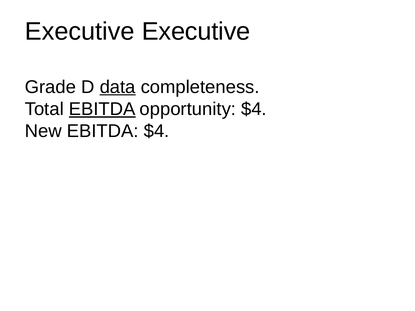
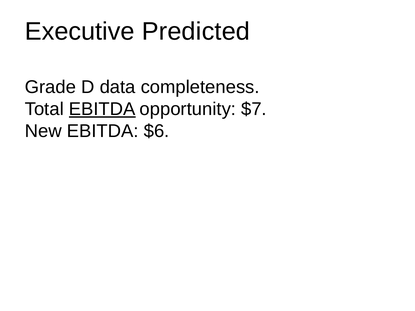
Executive Executive: Executive -> Predicted (196, 31)
data underline: present -> none (118, 87)
opportunity $4: $4 -> $7 (254, 109)
EBITDA $4: $4 -> $6 (157, 131)
